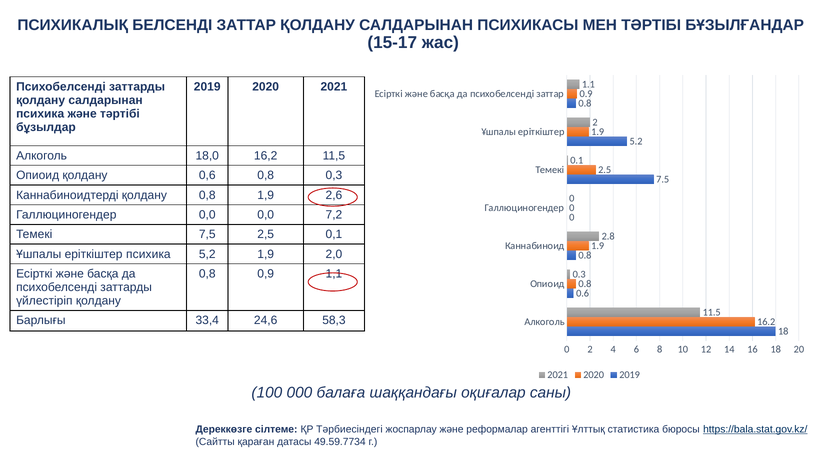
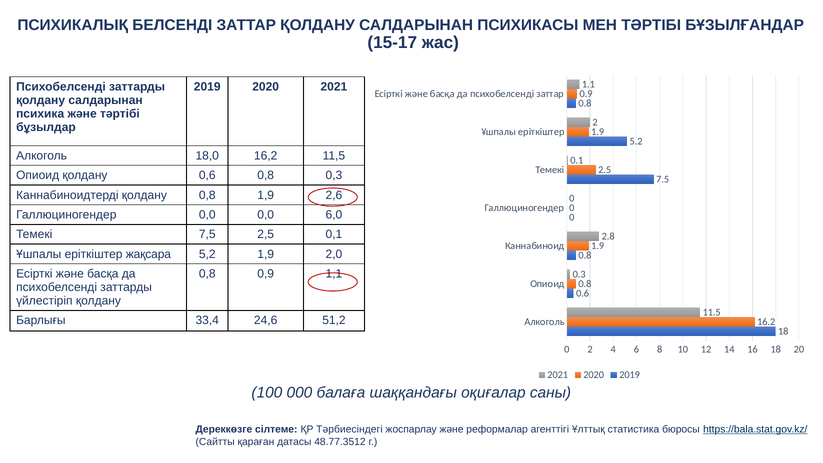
7,2: 7,2 -> 6,0 (334, 215)
еріткіштер психика: психика -> жақсара (148, 254)
58,3: 58,3 -> 51,2 (334, 320)
49.59.7734: 49.59.7734 -> 48.77.3512 (340, 442)
